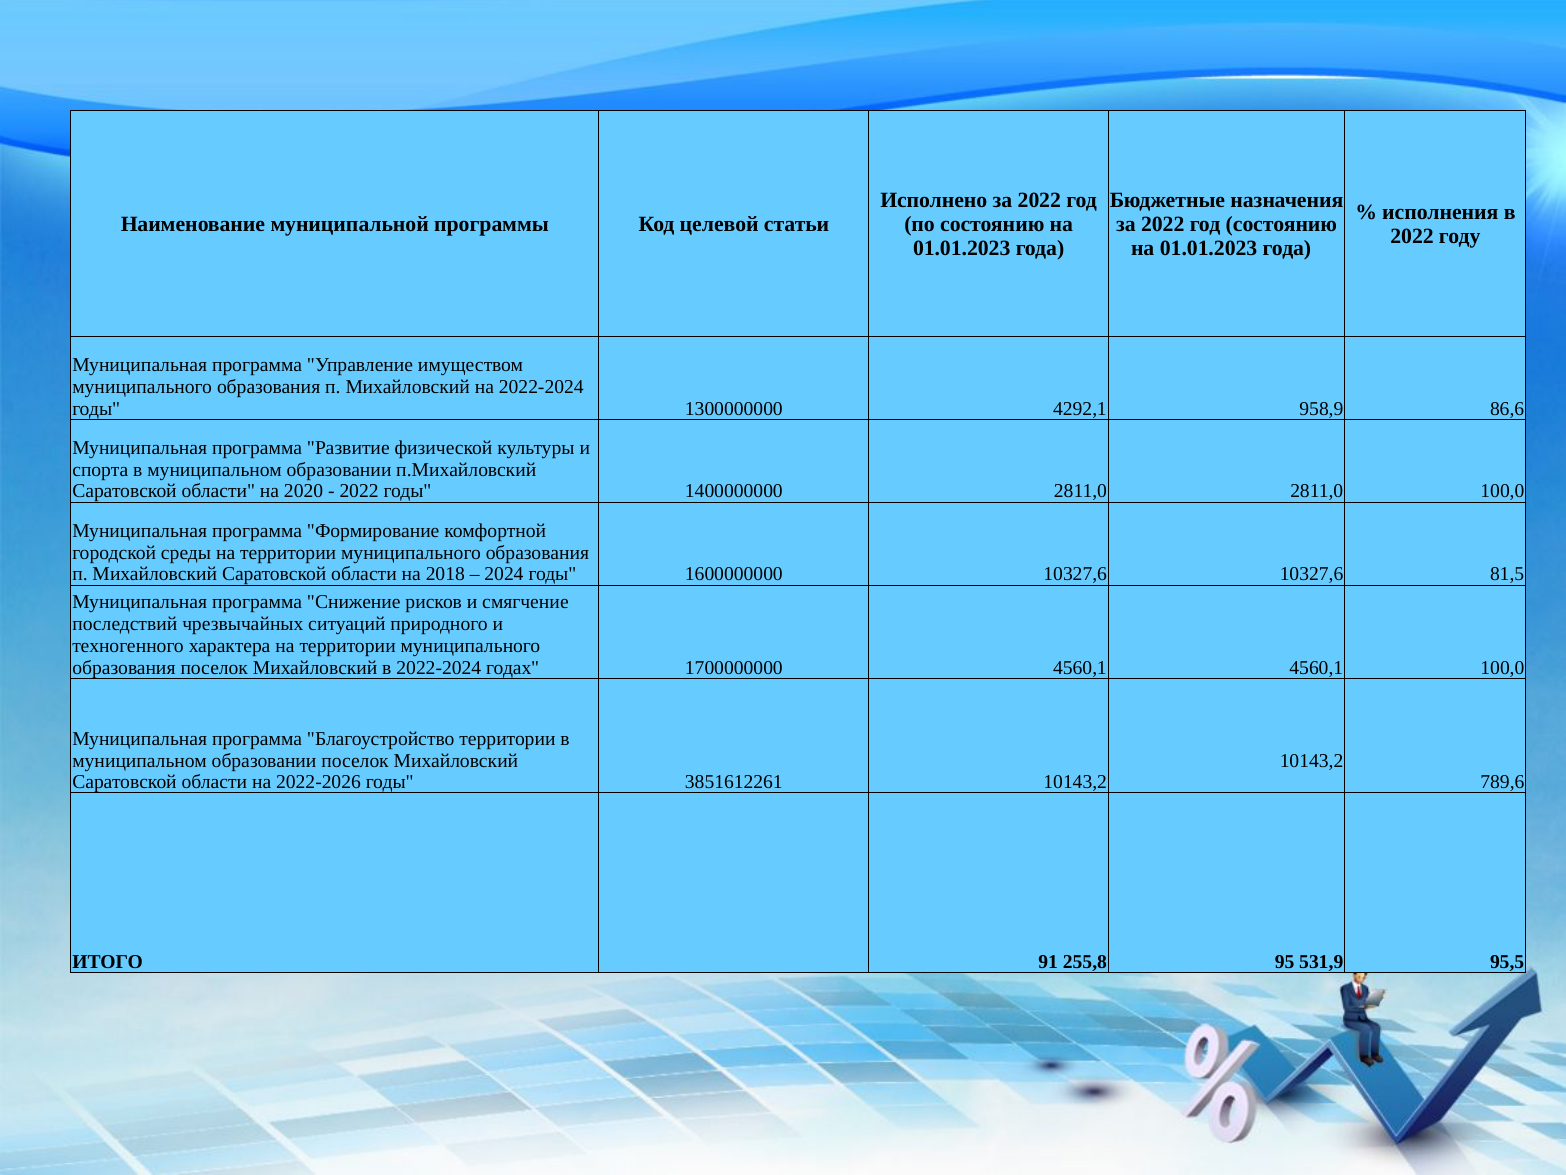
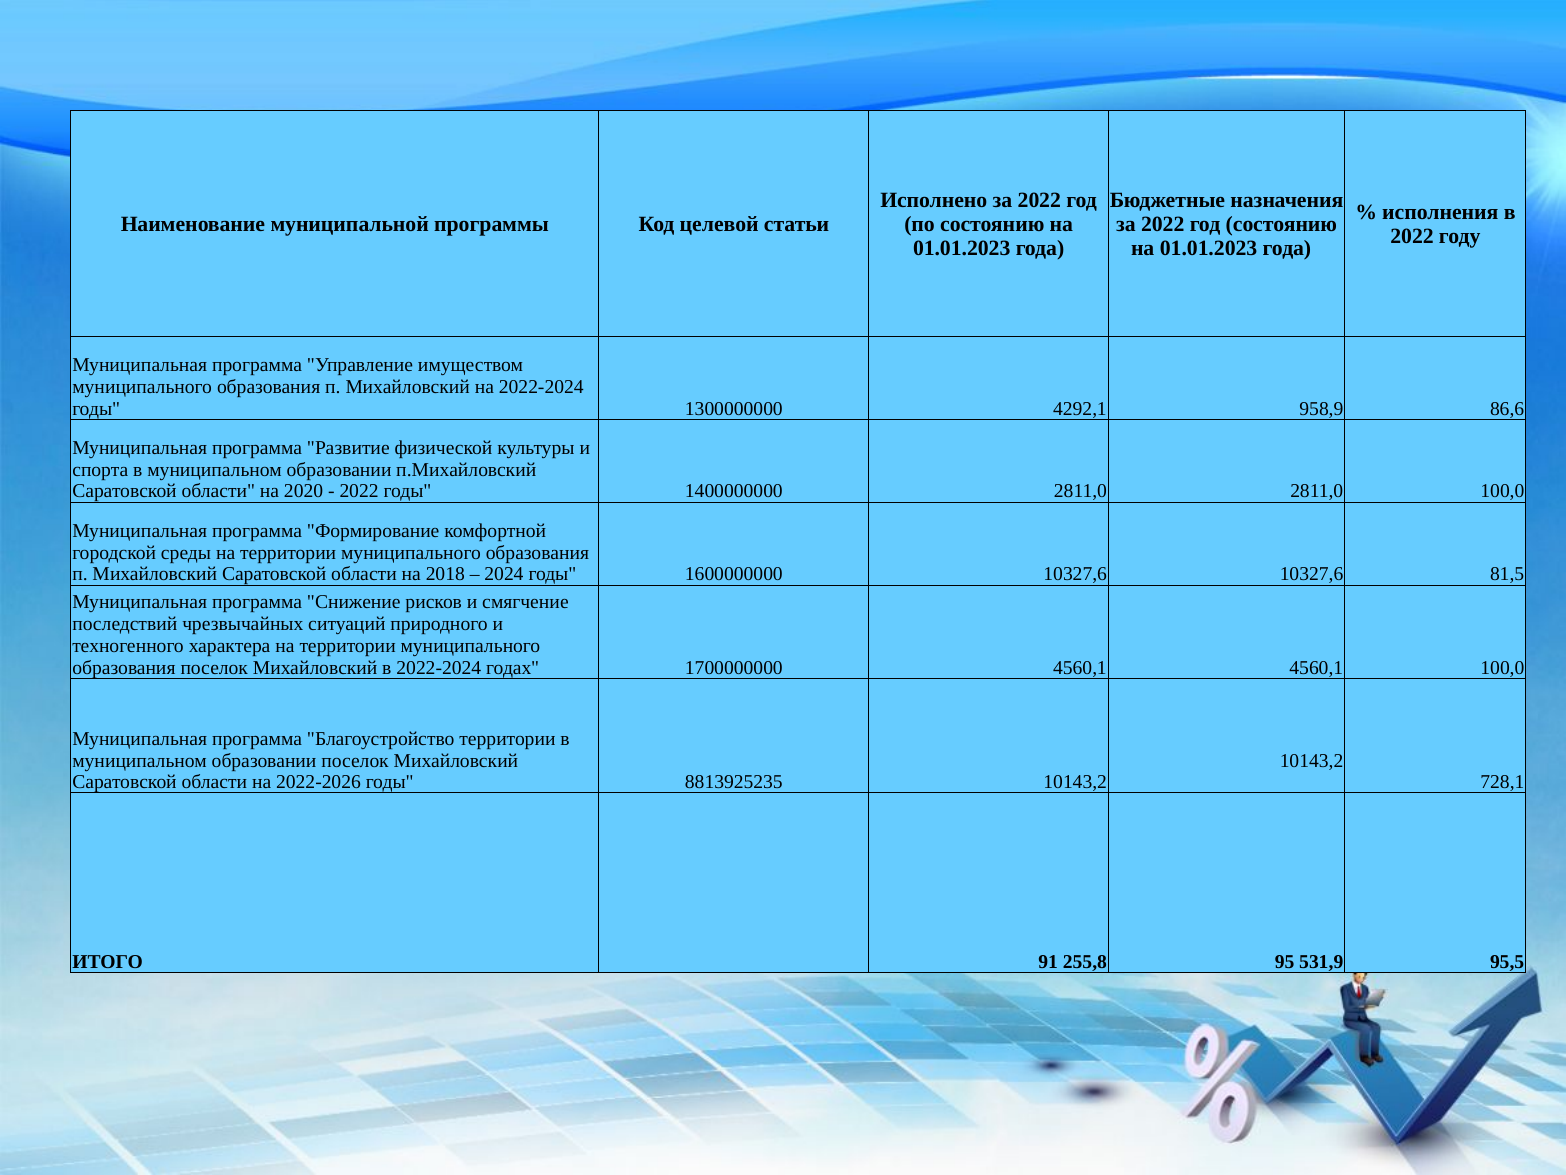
3851612261: 3851612261 -> 8813925235 (734, 782)
789,6: 789,6 -> 728,1 (1502, 782)
